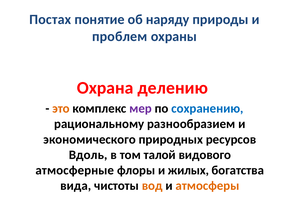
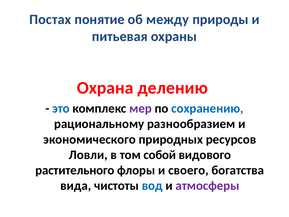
наряду: наряду -> между (168, 20)
проблем: проблем -> питьевая (120, 36)
это colour: orange -> blue (61, 108)
Вдоль: Вдоль -> Ловли (88, 155)
талой: талой -> собой (160, 155)
атмосферные: атмосферные -> растительного (75, 170)
жилых: жилых -> своего (188, 170)
вод colour: orange -> blue (152, 185)
атмосферы colour: orange -> purple (207, 185)
